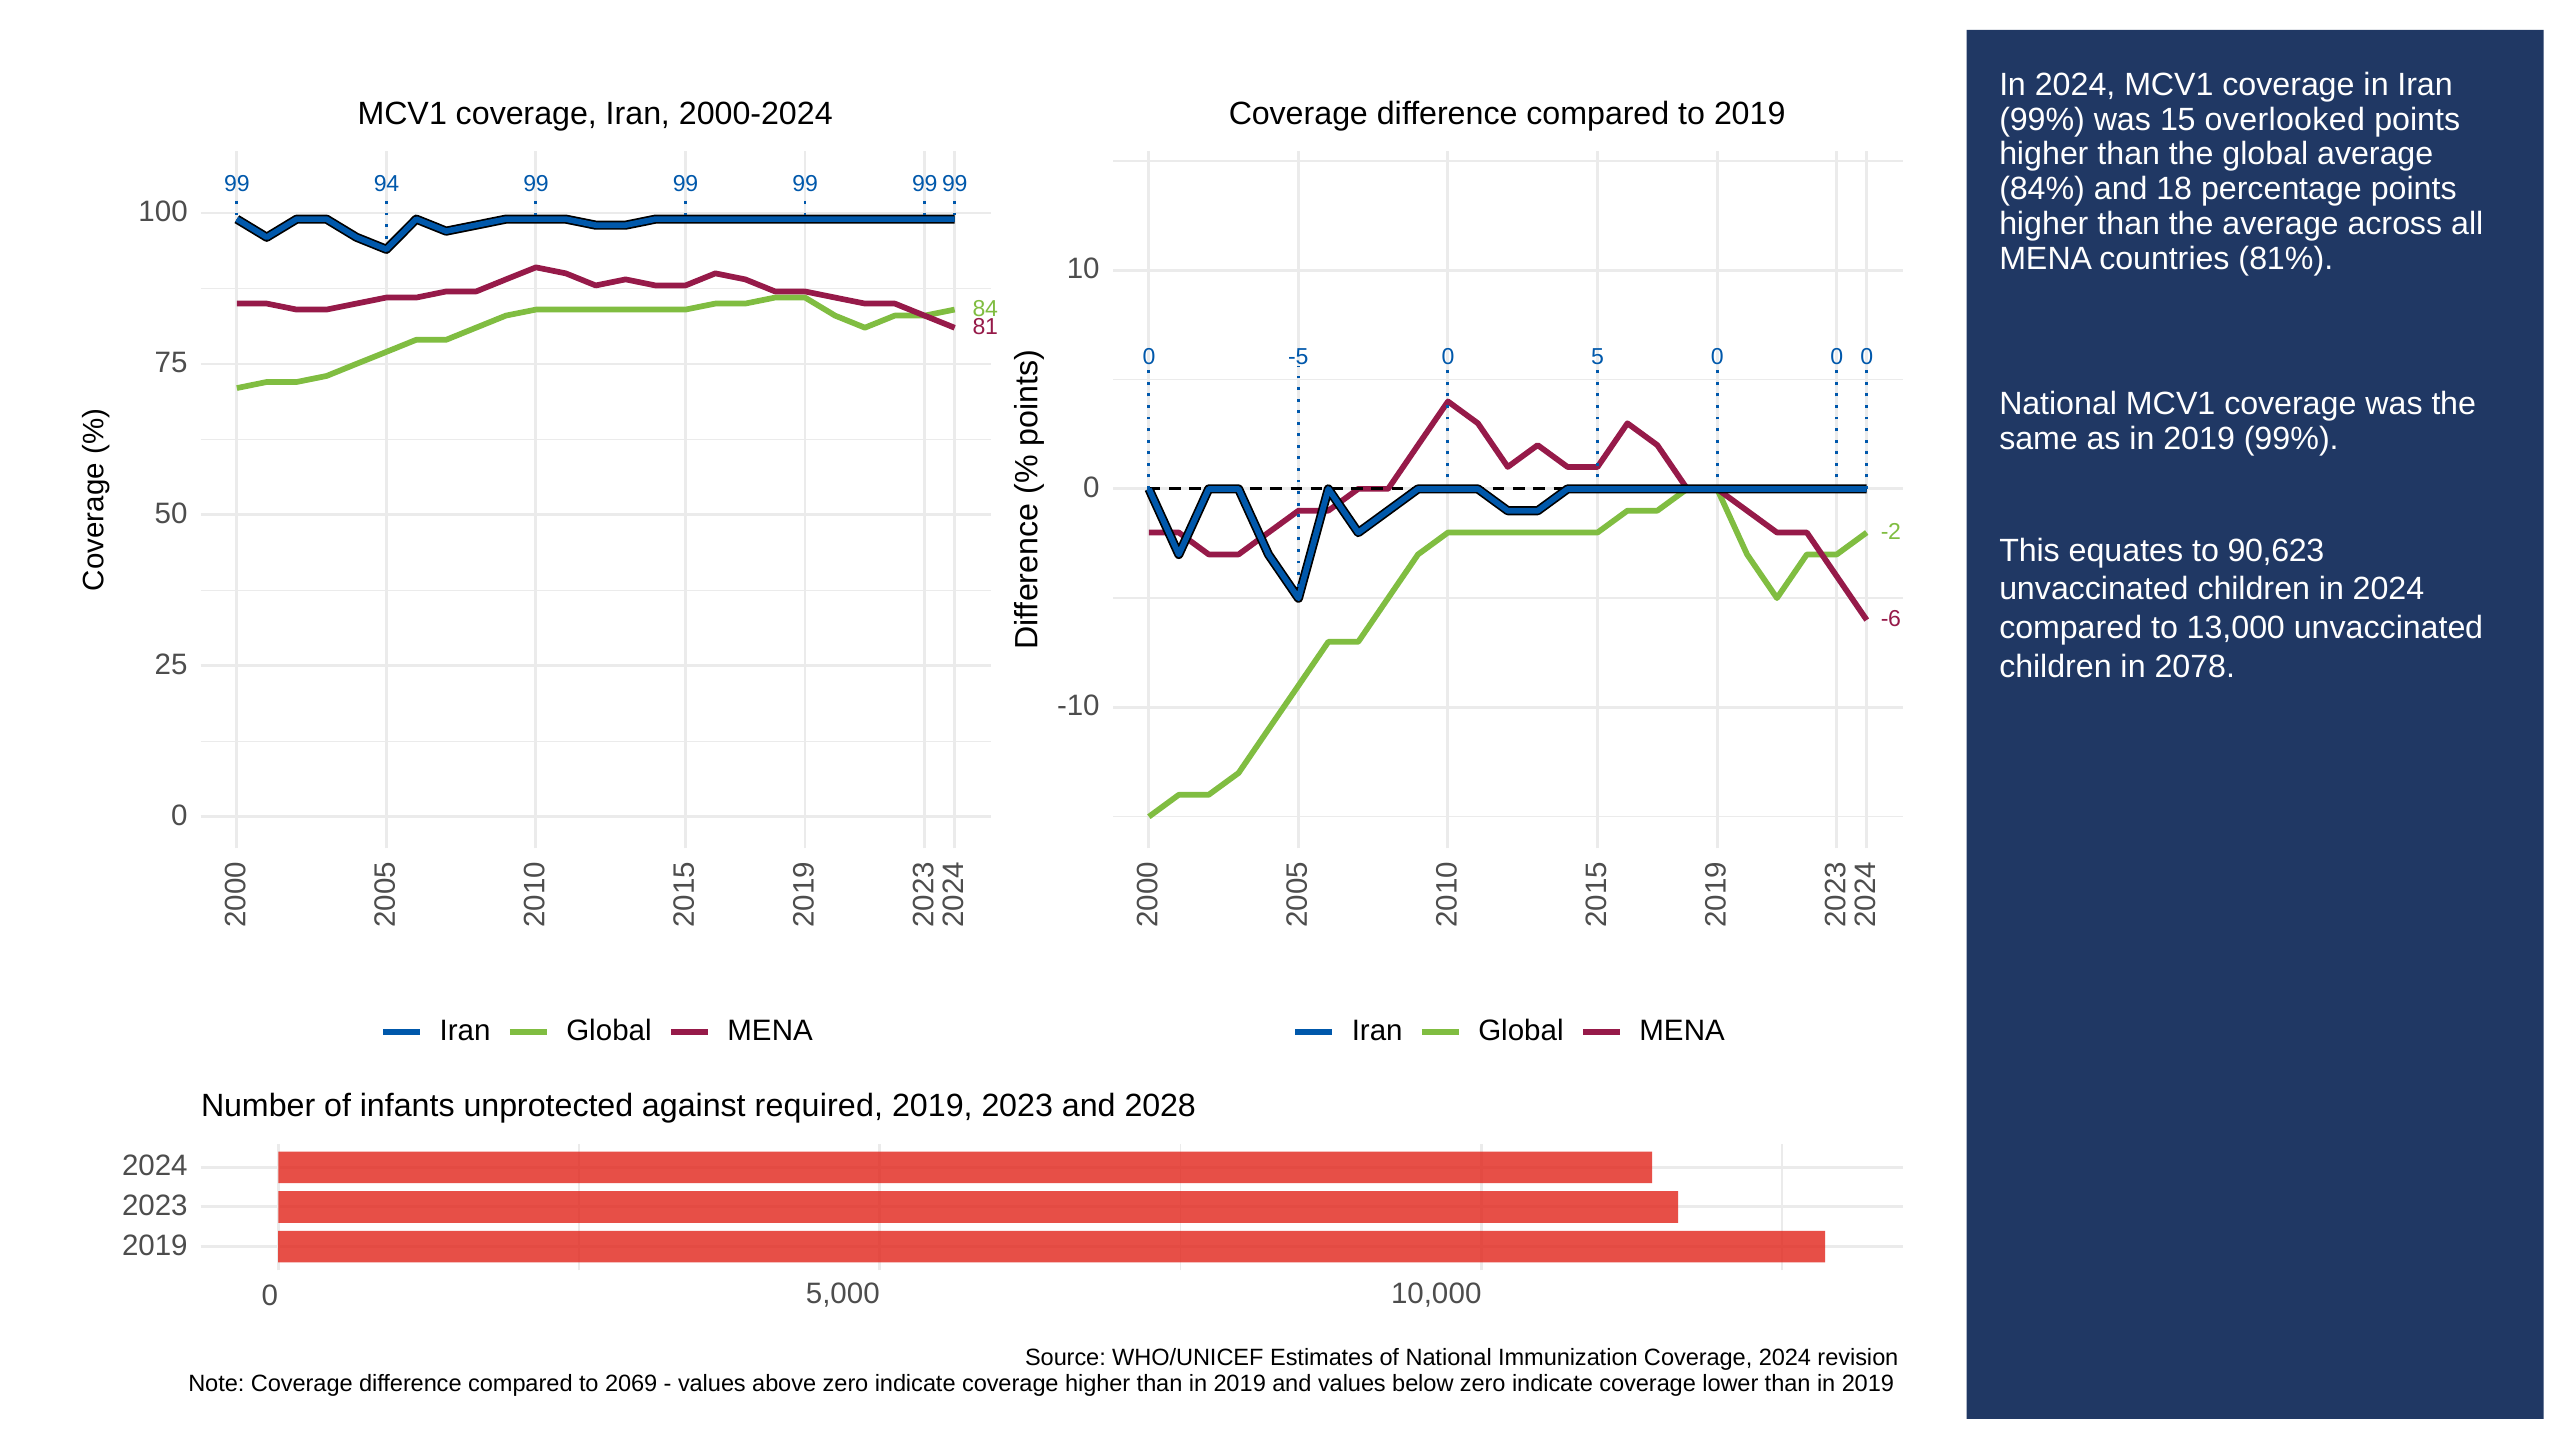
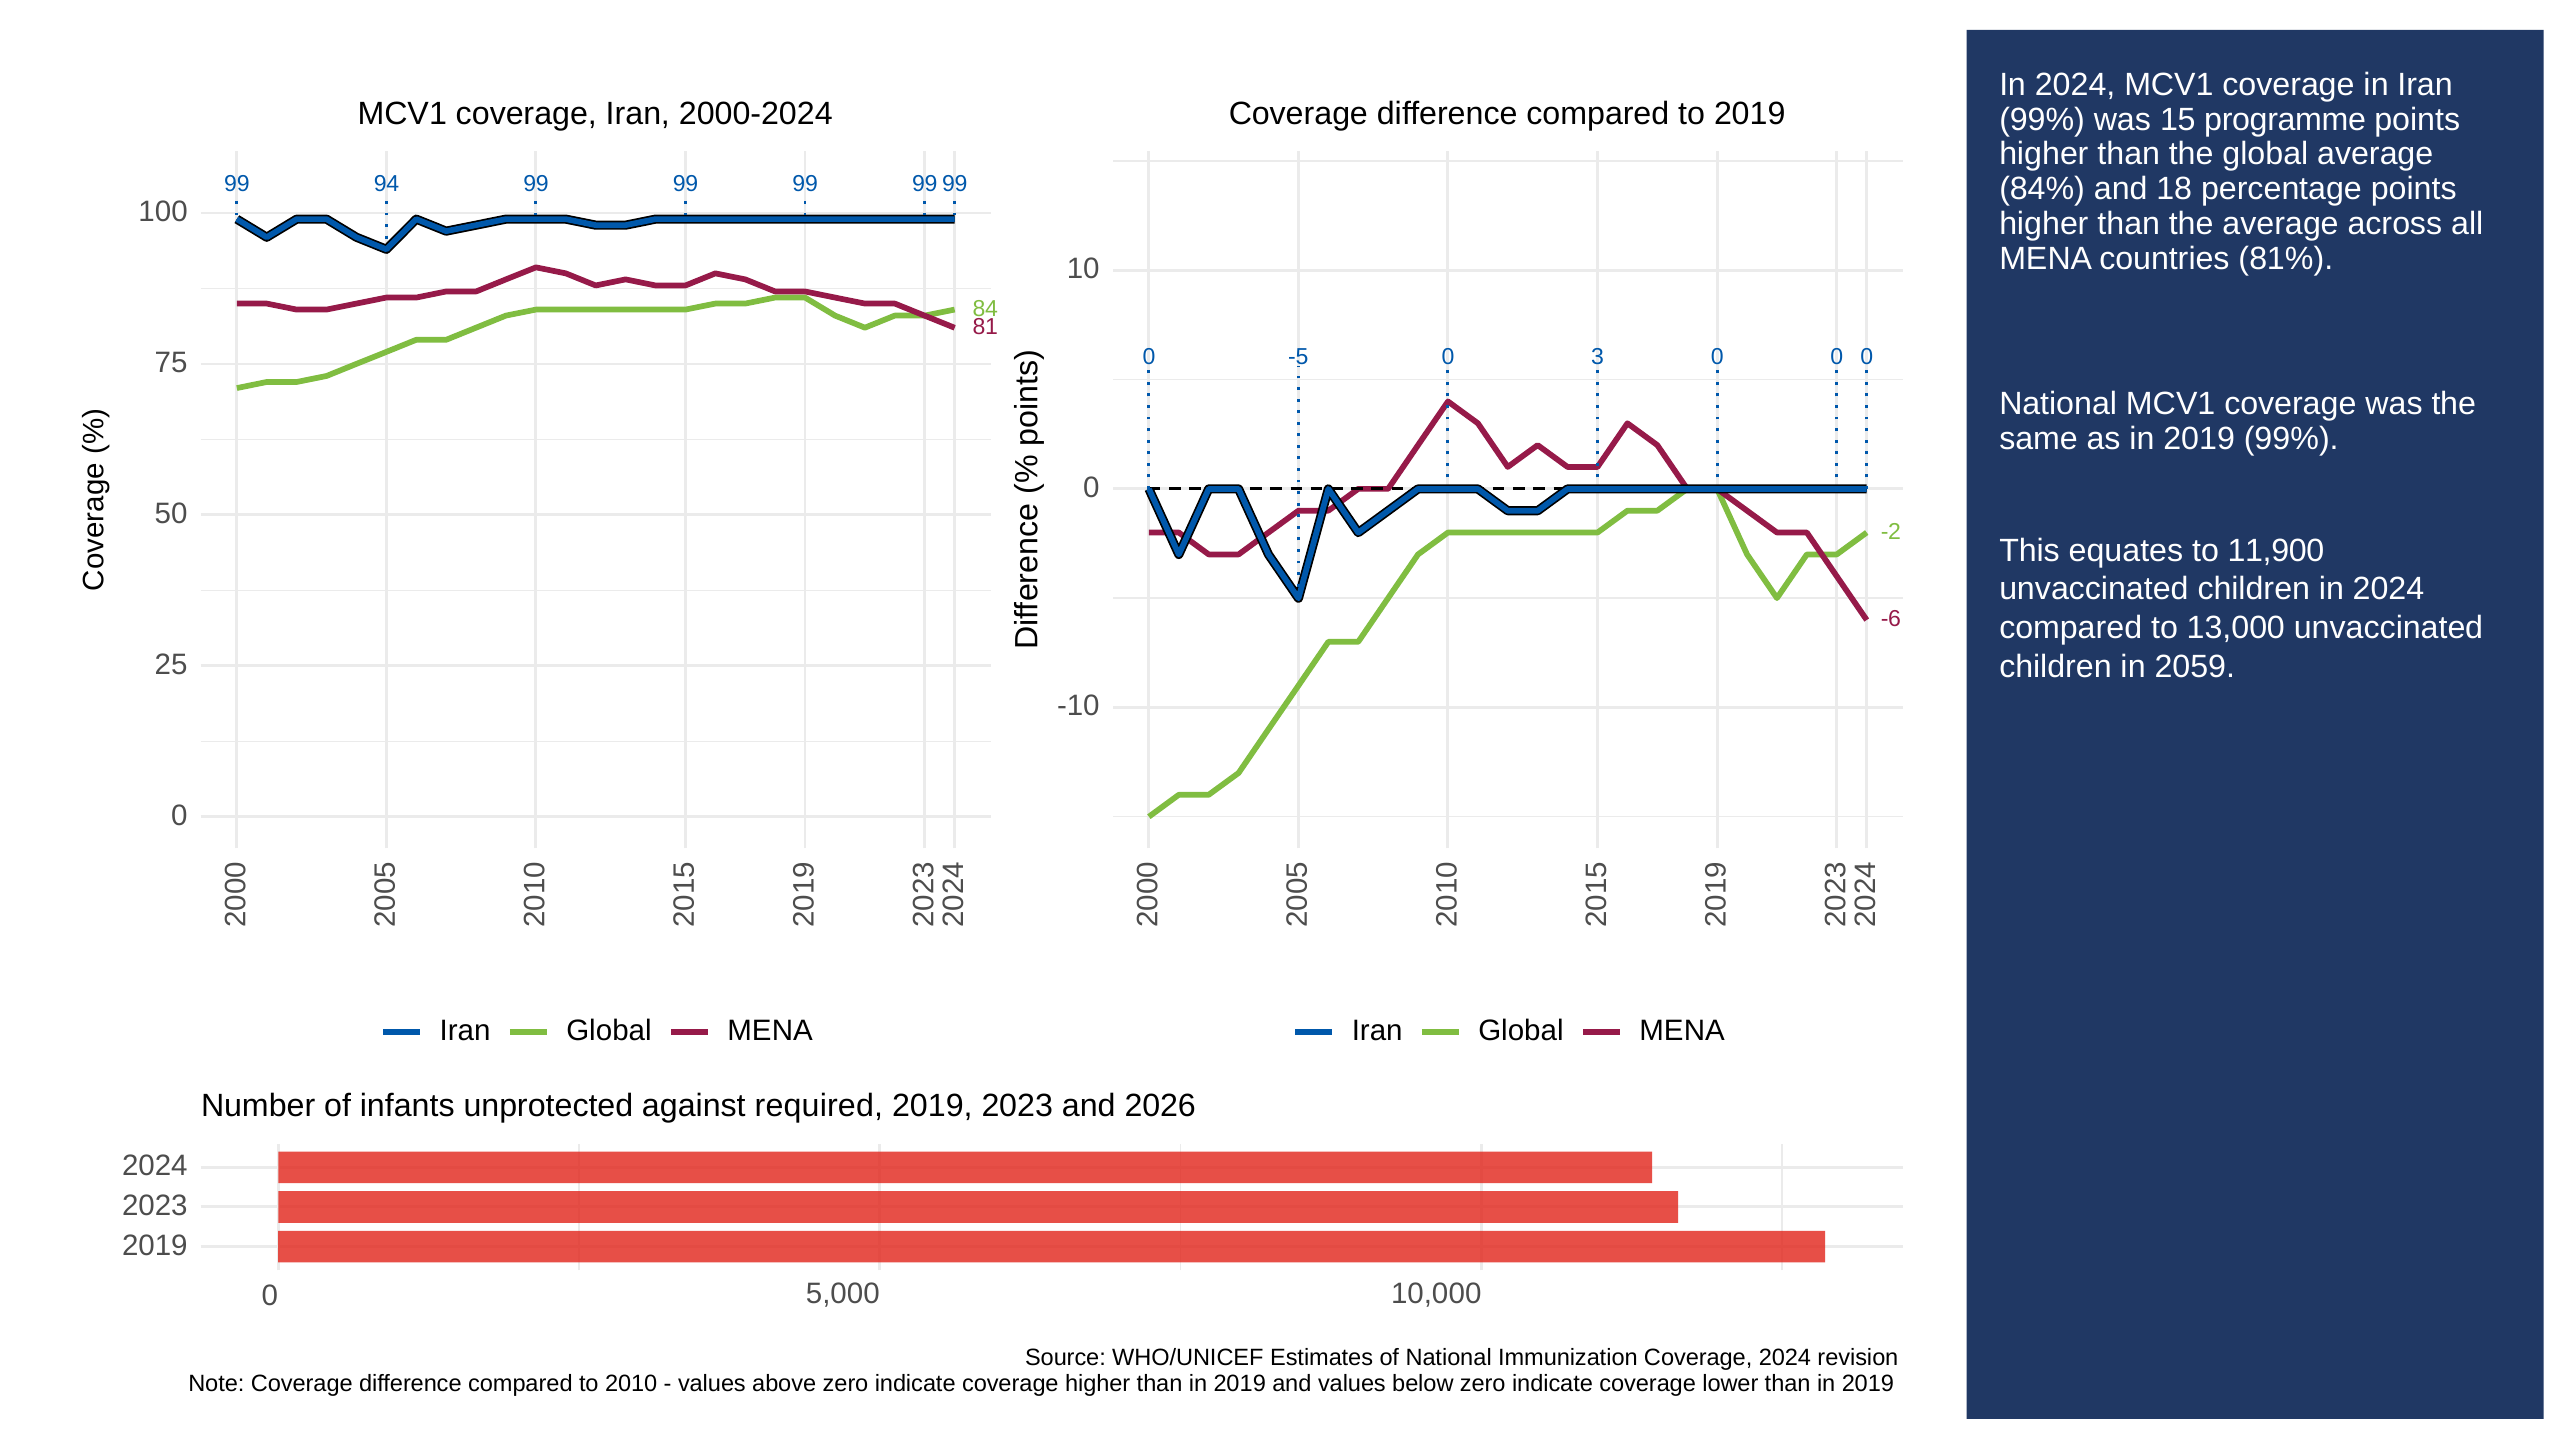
overlooked: overlooked -> programme (2285, 119)
-5 0 5: 5 -> 3 (1598, 357)
90,623: 90,623 -> 11,900 (2276, 551)
2078: 2078 -> 2059 (2195, 667)
2028: 2028 -> 2026 (1160, 1106)
2069: 2069 -> 2010 (631, 1383)
